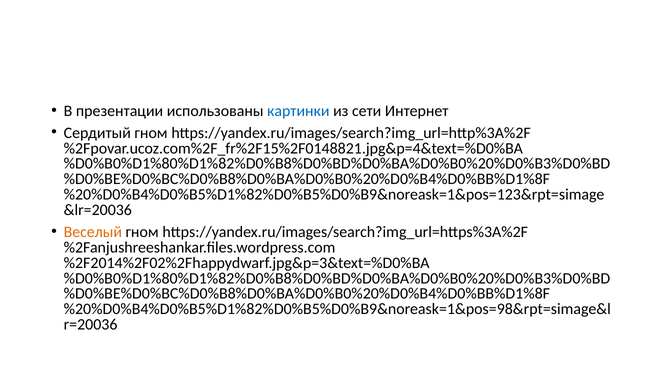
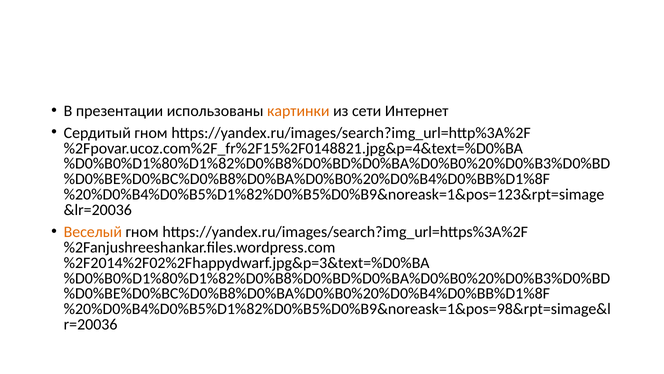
картинки colour: blue -> orange (298, 111)
